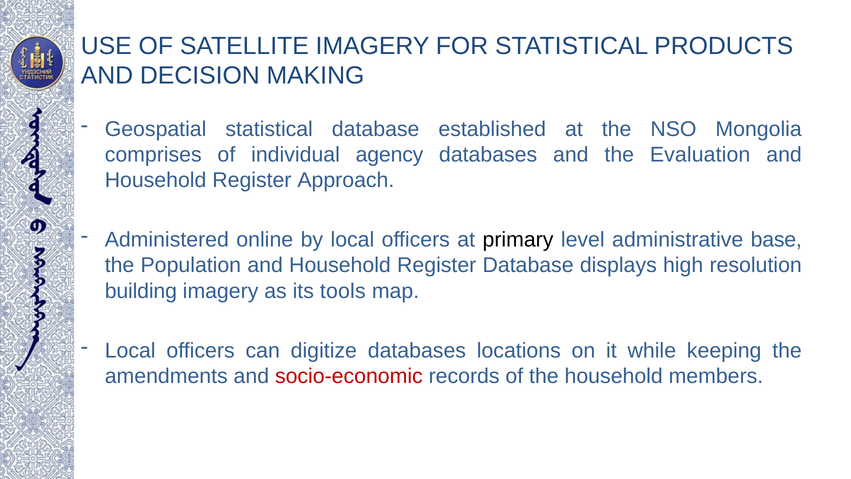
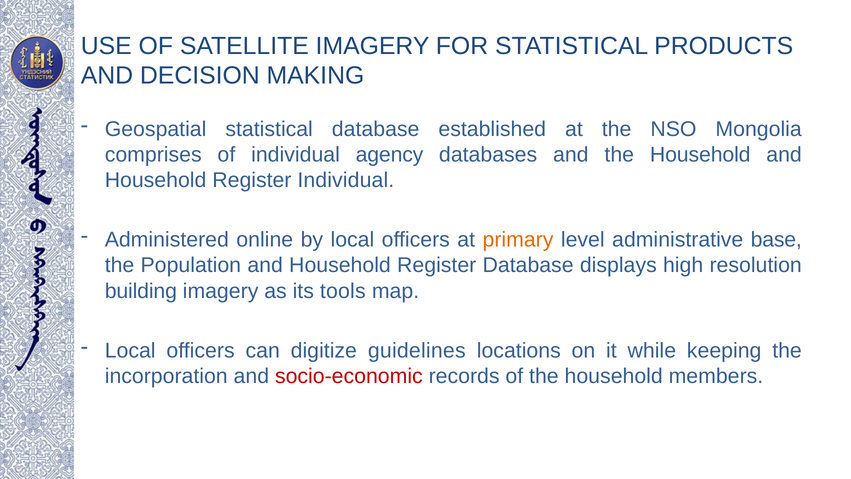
and the Evaluation: Evaluation -> Household (700, 155)
Register Approach: Approach -> Individual (346, 180)
primary colour: black -> orange (518, 240)
digitize databases: databases -> guidelines (417, 350)
amendments: amendments -> incorporation (166, 376)
